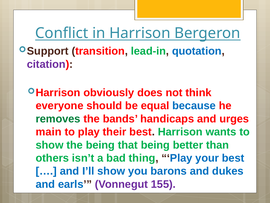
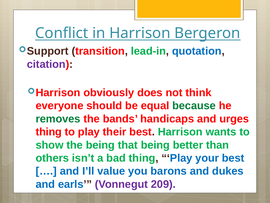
because colour: blue -> green (194, 105)
main: main -> thing (49, 132)
I’ll show: show -> value (111, 171)
155: 155 -> 209 (163, 184)
